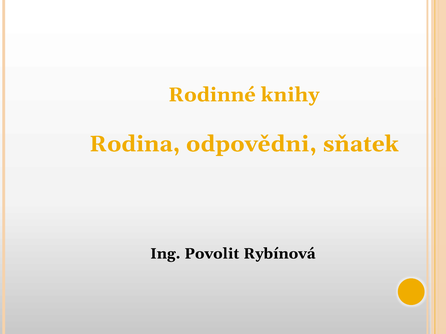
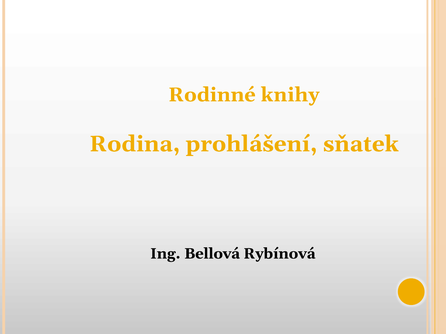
odpovědni: odpovědni -> prohlášení (251, 144)
Povolit: Povolit -> Bellová (212, 254)
